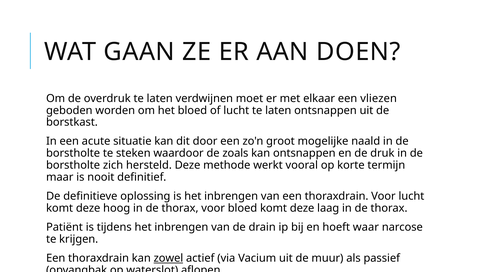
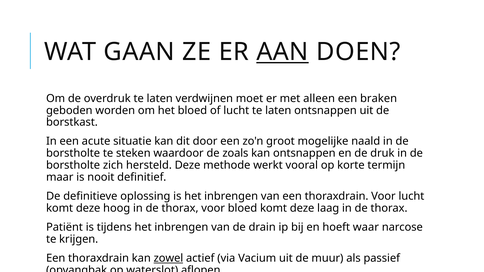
AAN underline: none -> present (282, 52)
elkaar: elkaar -> alleen (319, 98)
vliezen: vliezen -> braken (379, 98)
